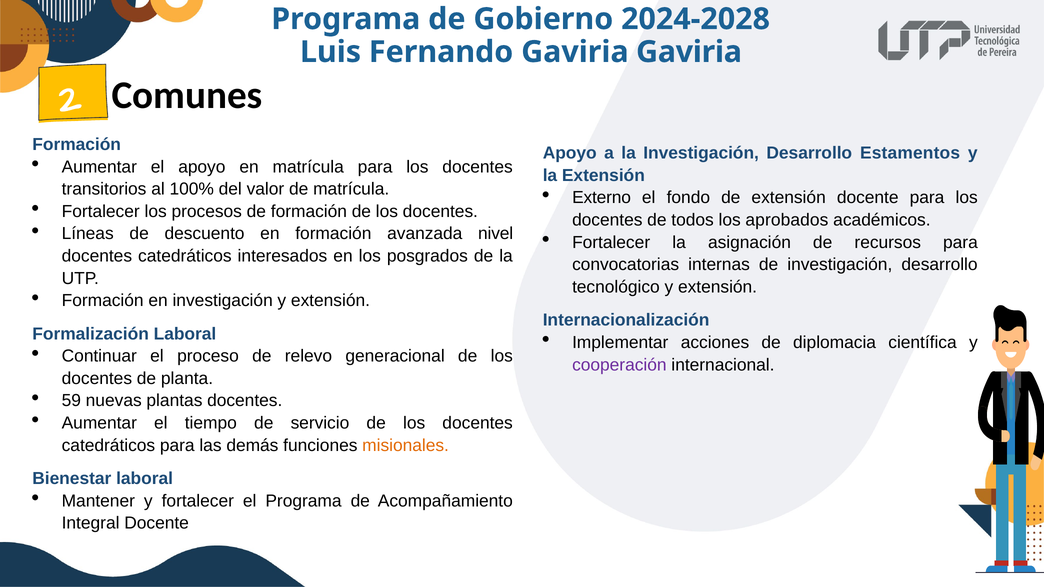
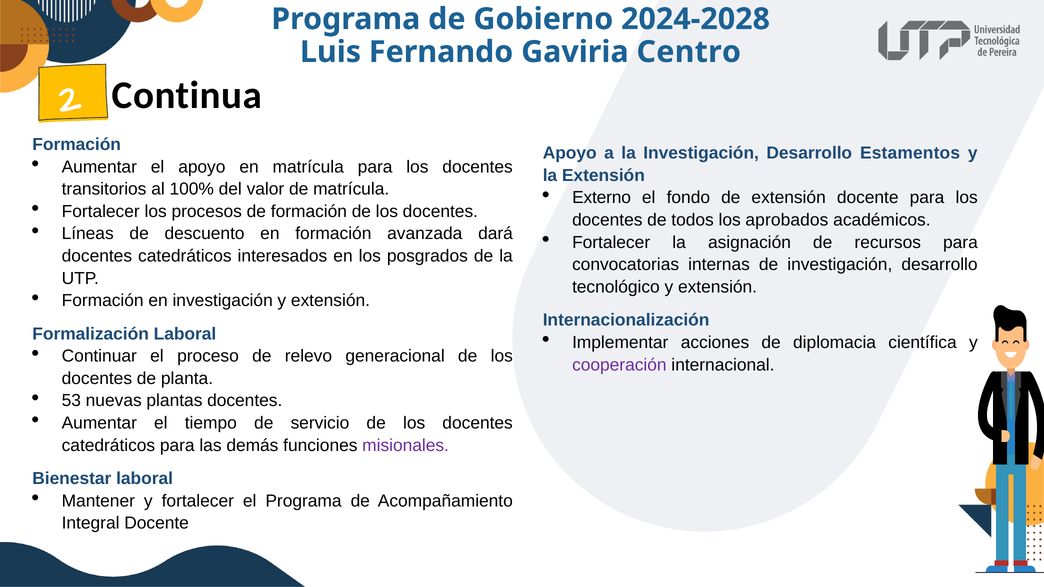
Gaviria Gaviria: Gaviria -> Centro (689, 52)
Comunes: Comunes -> Continua (187, 95)
nivel: nivel -> dará (496, 234)
59: 59 -> 53 (71, 401)
misionales colour: orange -> purple (406, 446)
